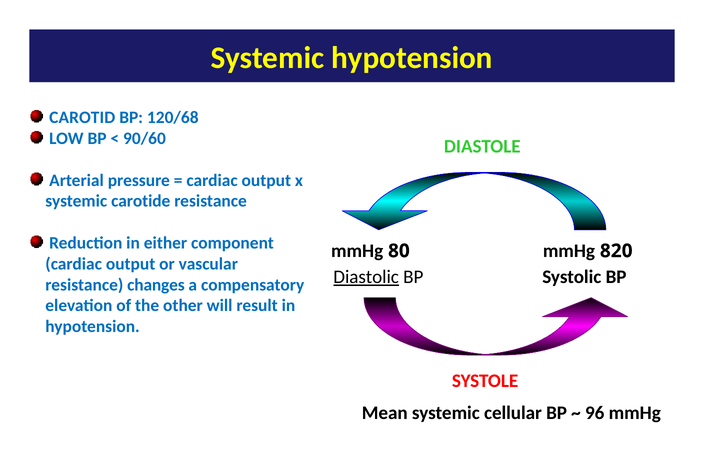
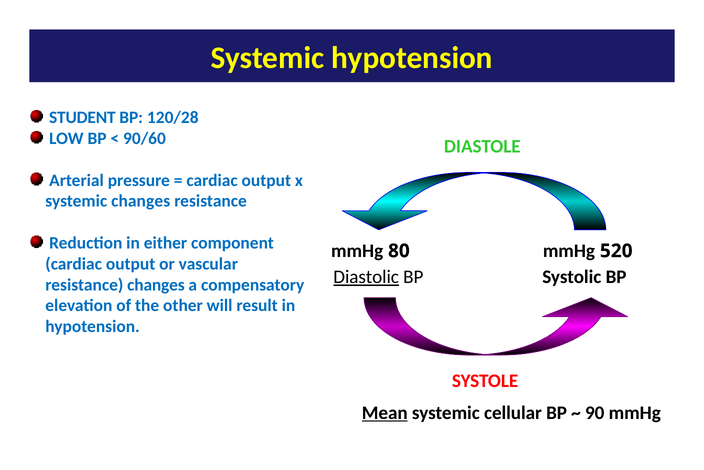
CAROTID: CAROTID -> STUDENT (82, 117)
120/68: 120/68 -> 120/28 (173, 117)
systemic carotide: carotide -> changes (141, 201)
820: 820 -> 520 (616, 251)
Mean underline: none -> present (385, 412)
96: 96 -> 90 (595, 412)
